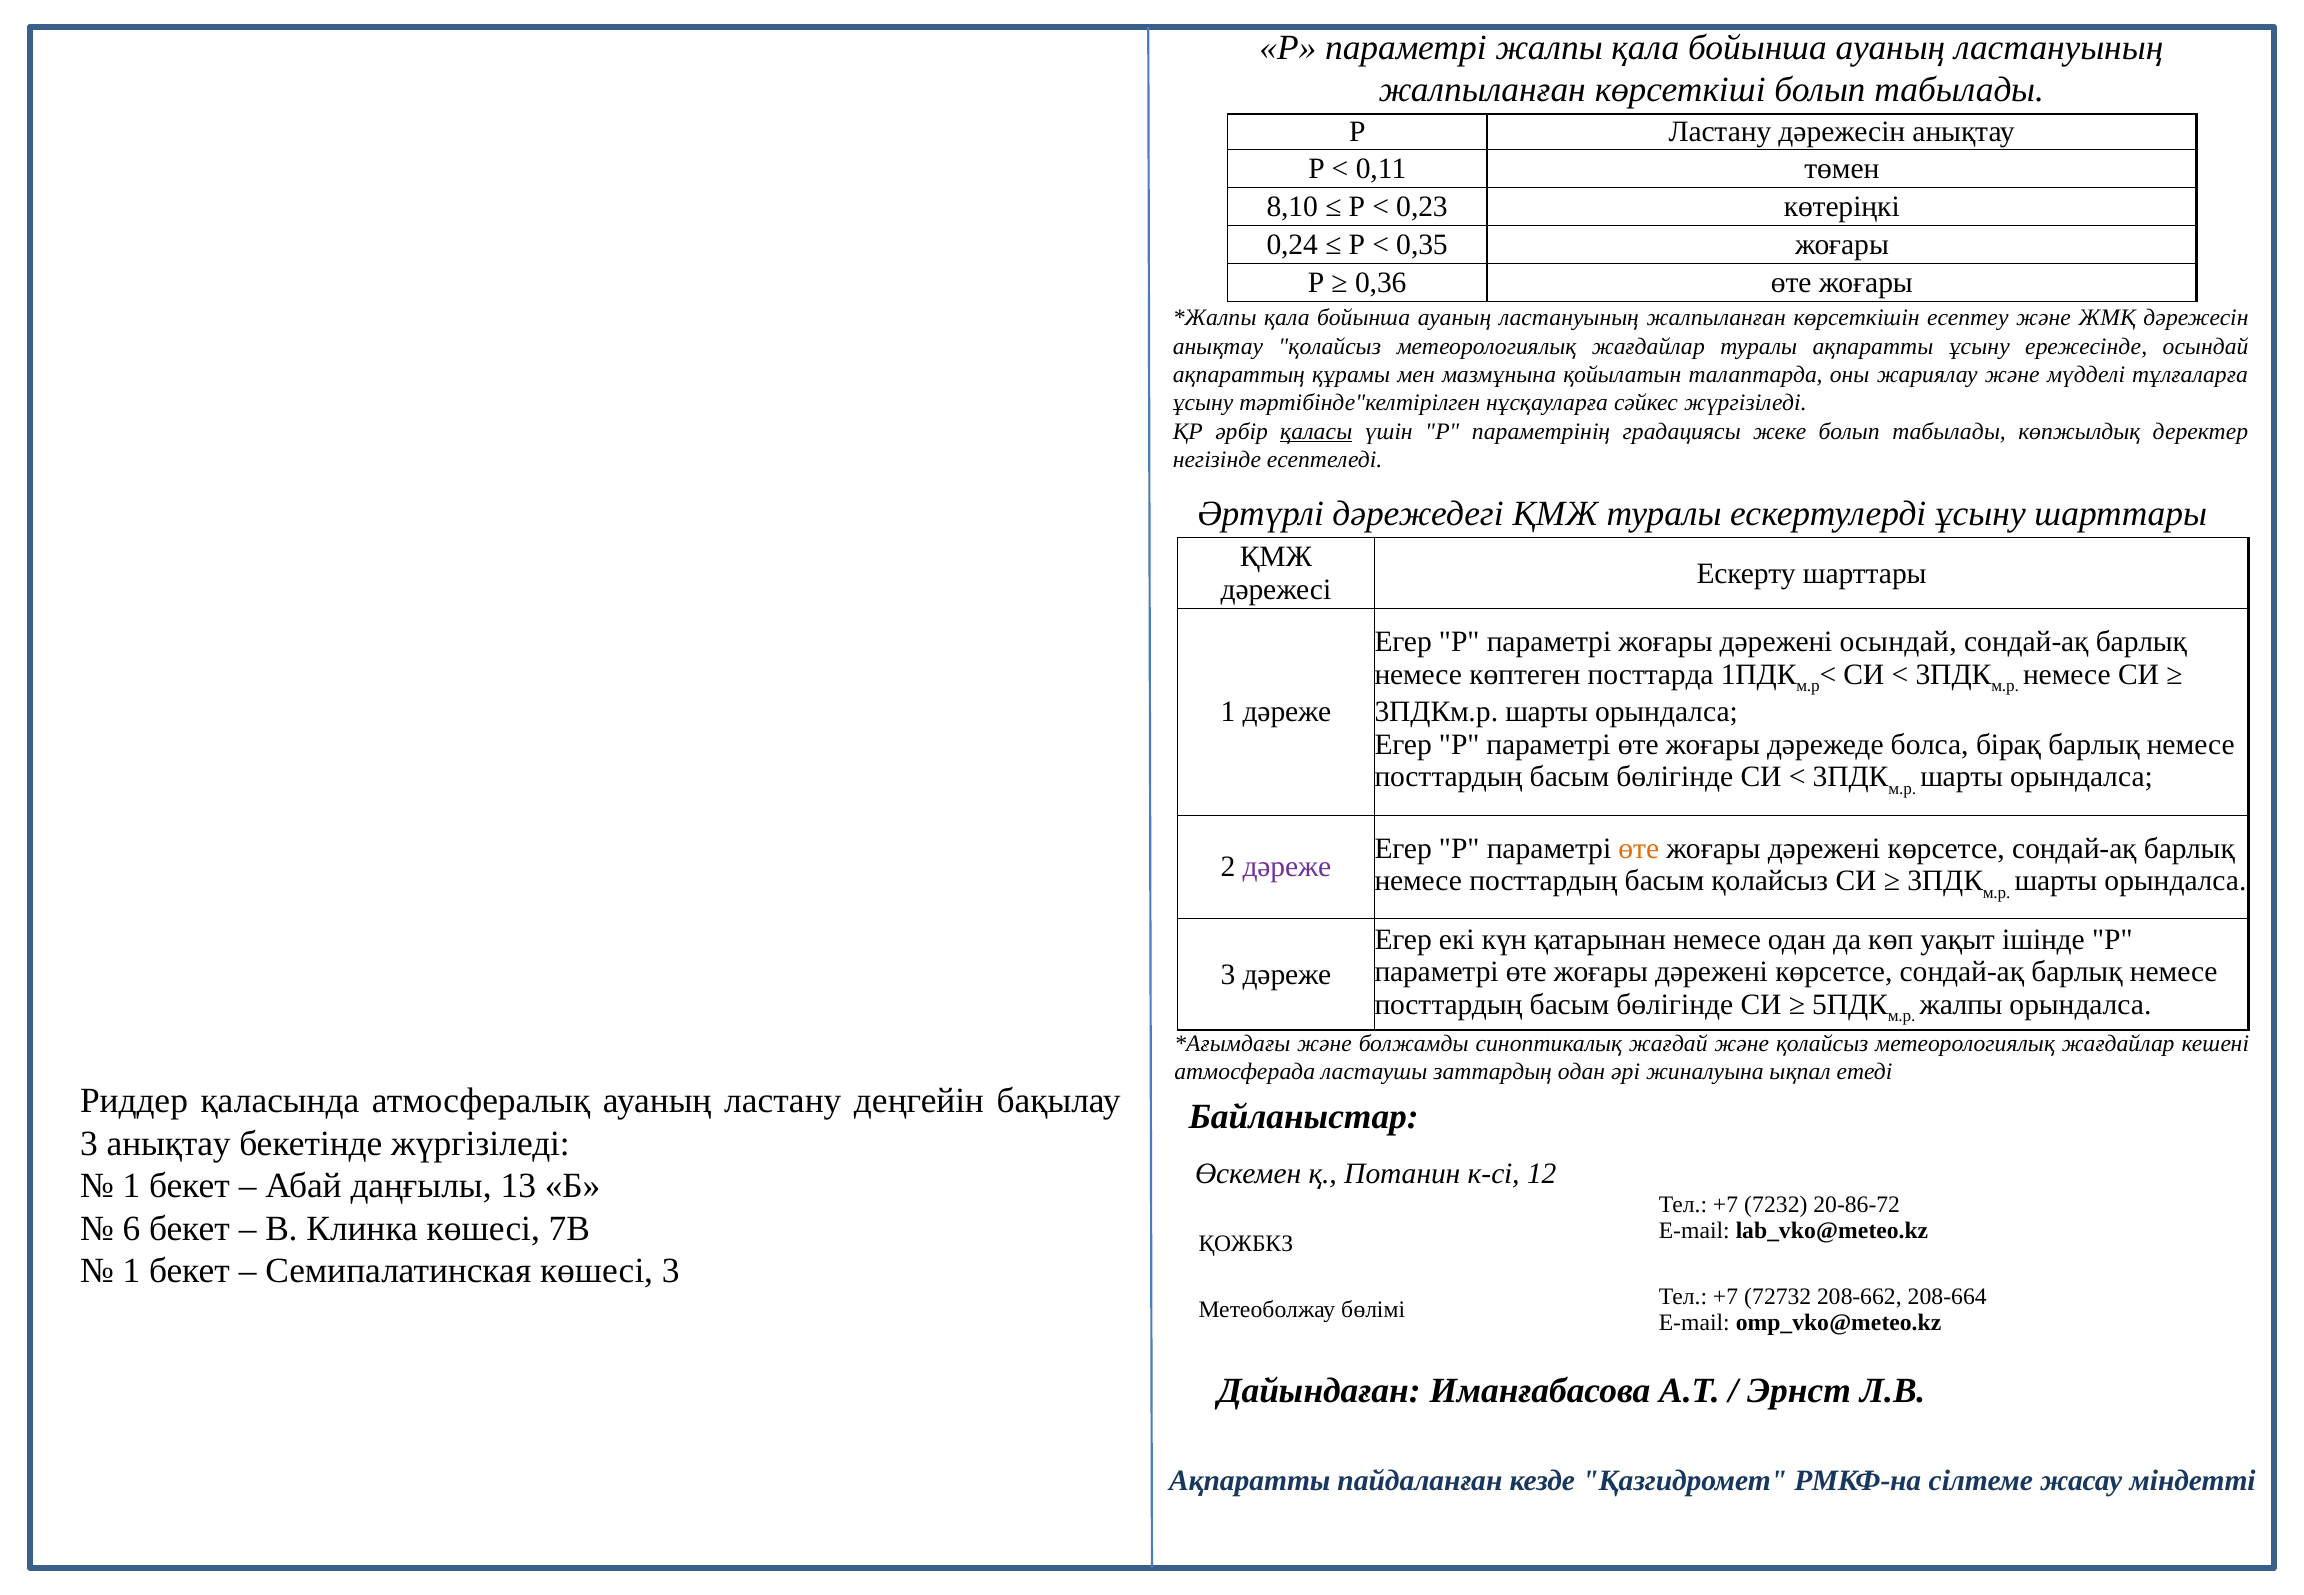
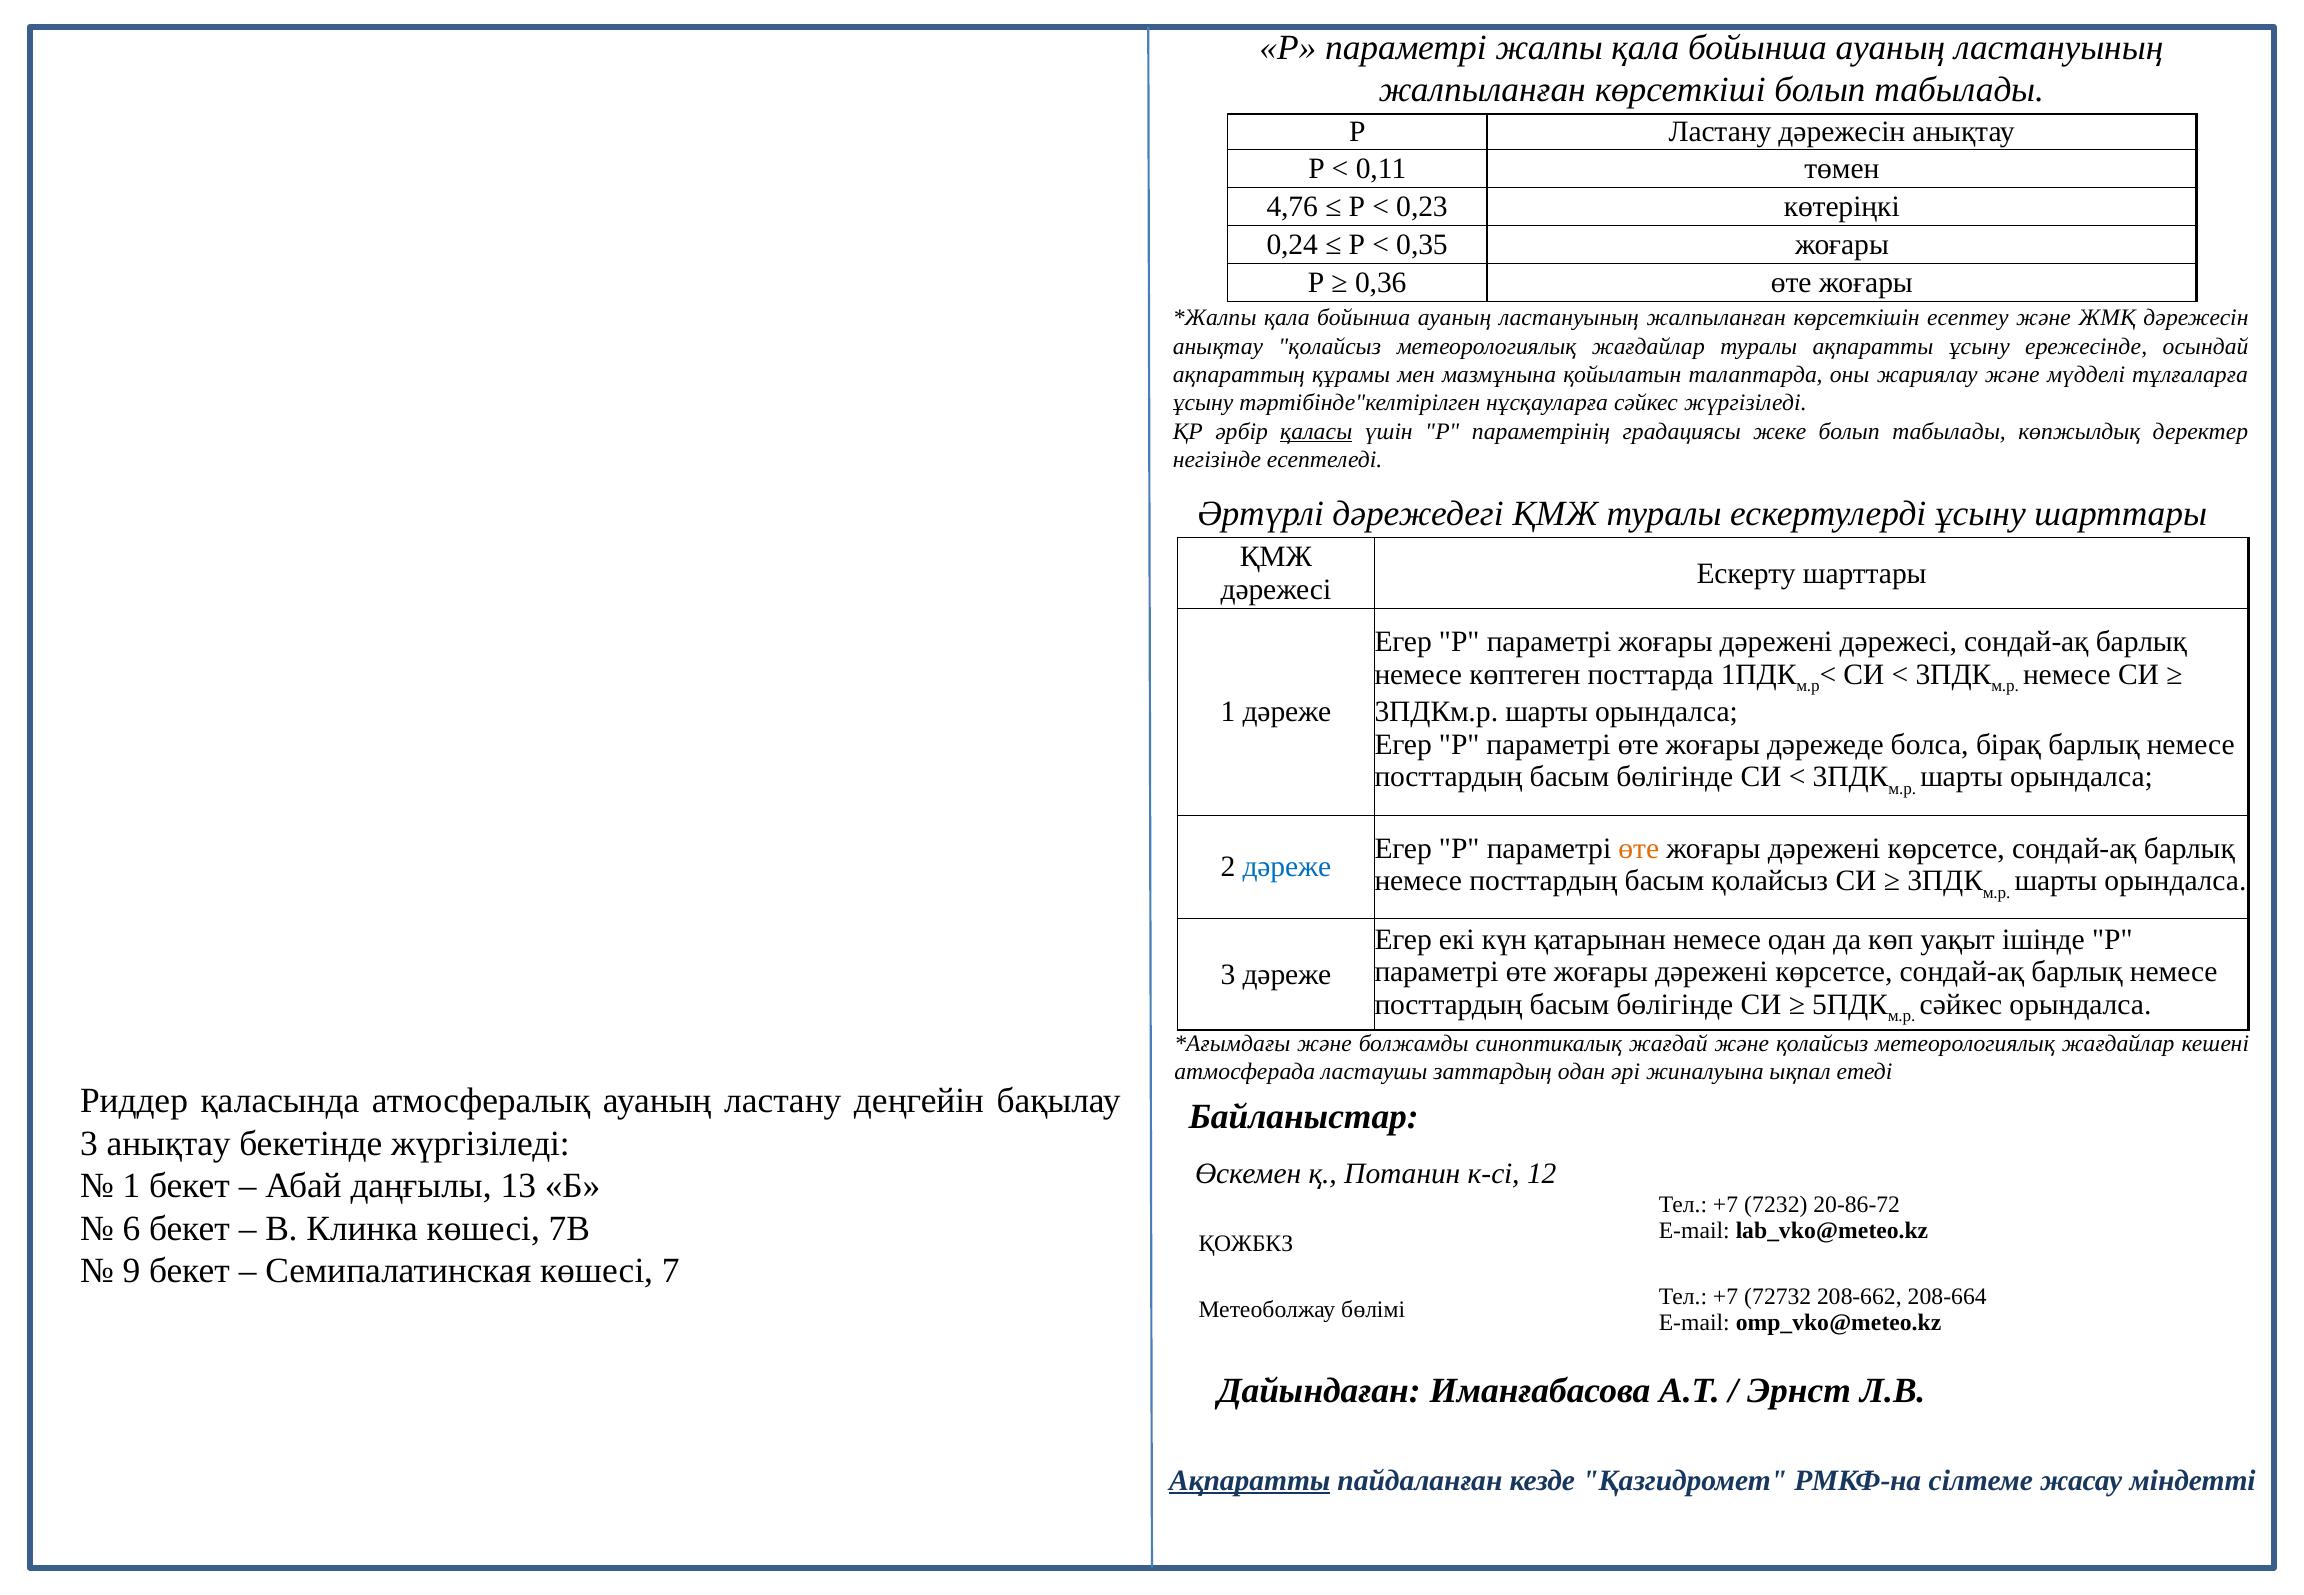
8,10: 8,10 -> 4,76 (1292, 206)
дәрежені осындай: осындай -> дәрежесі (1898, 642)
дәреже colour: purple -> blue (1287, 867)
жалпы: жалпы -> сәйкес (1961, 1005)
1: 1 -> 9 (132, 1271)
көшесі 3: 3 -> 7 (671, 1271)
Ақпаратты underline: none -> present (1250, 1481)
